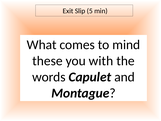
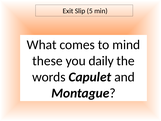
with: with -> daily (101, 61)
